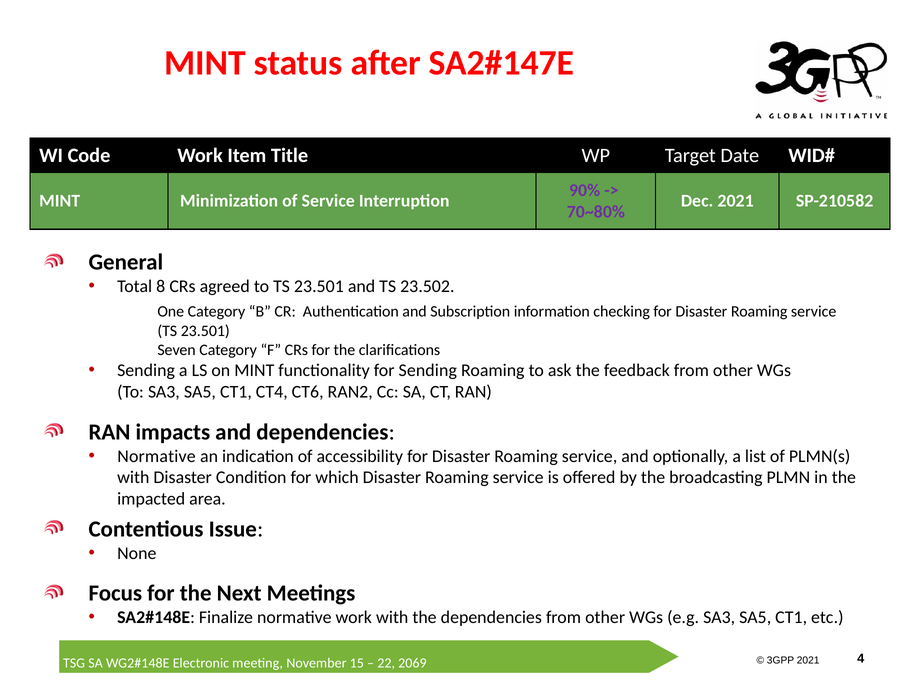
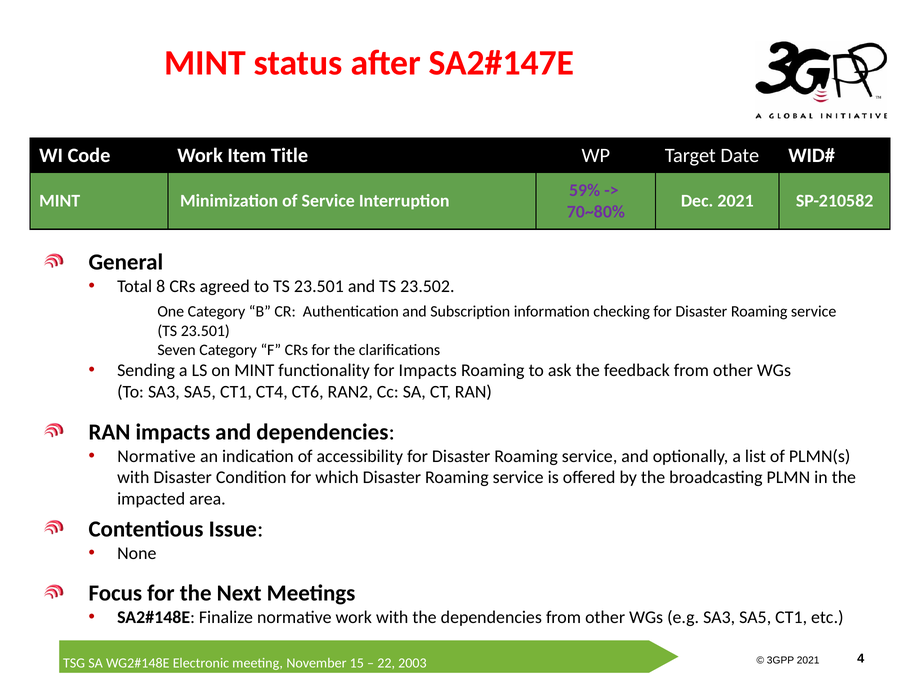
90%: 90% -> 59% (585, 190)
for Sending: Sending -> Impacts (428, 370)
2069: 2069 -> 2003 (412, 663)
